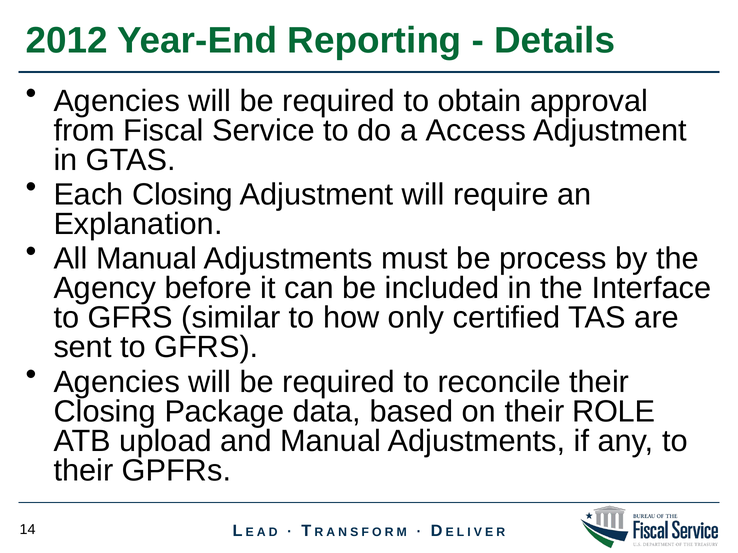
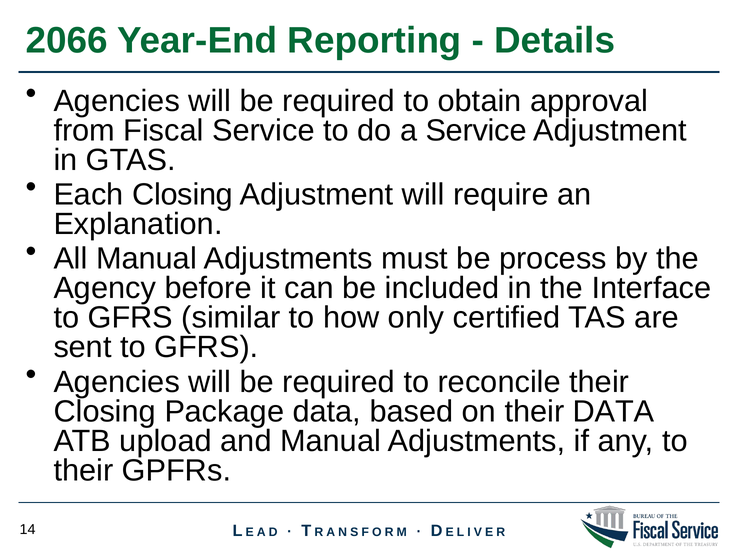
2012: 2012 -> 2066 (67, 41)
a Access: Access -> Service (476, 131)
their ROLE: ROLE -> DATA (614, 412)
